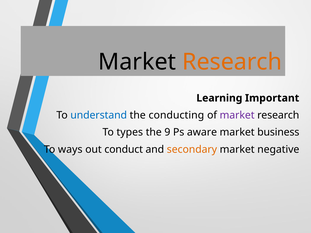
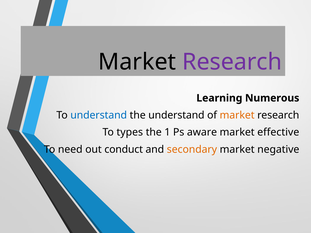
Research colour: orange -> purple (232, 62)
Important: Important -> Numerous (272, 98)
the conducting: conducting -> understand (176, 115)
market colour: purple -> orange (237, 115)
9: 9 -> 1 (167, 132)
business: business -> effective (278, 132)
ways: ways -> need (70, 150)
